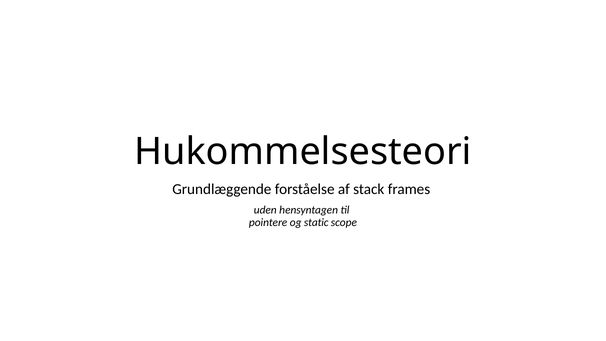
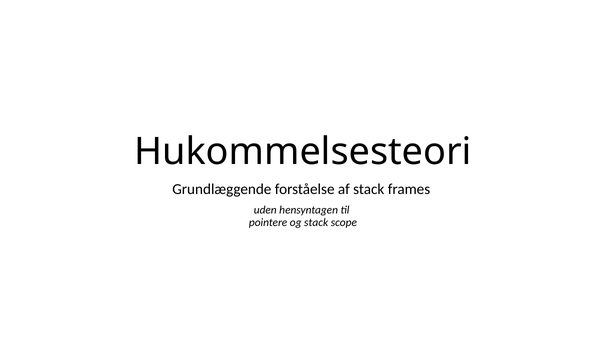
og static: static -> stack (316, 222)
